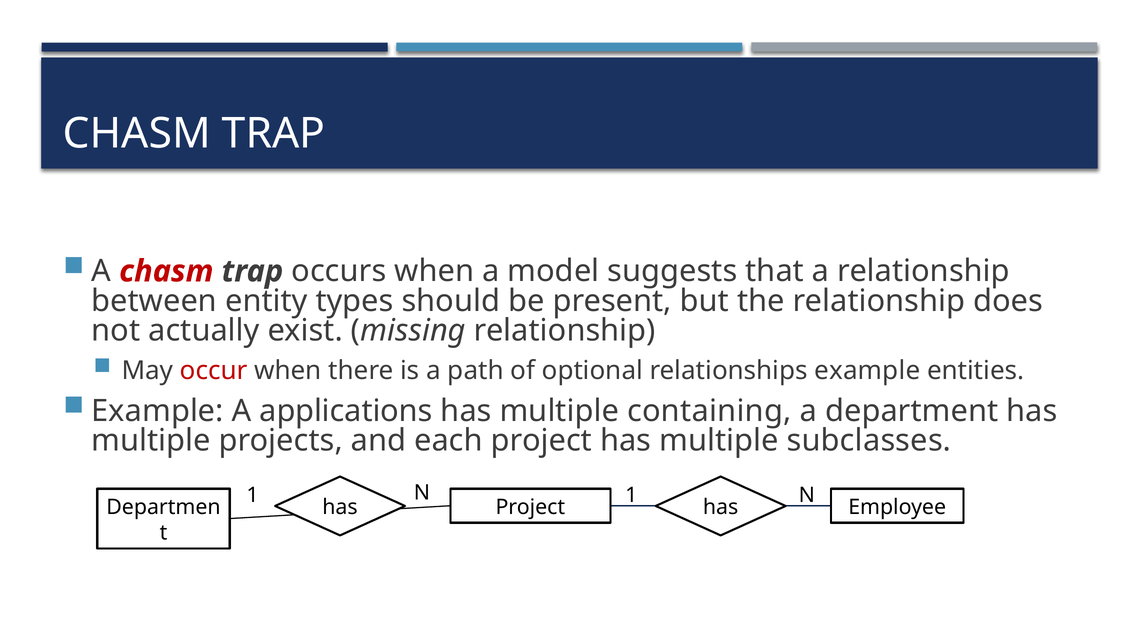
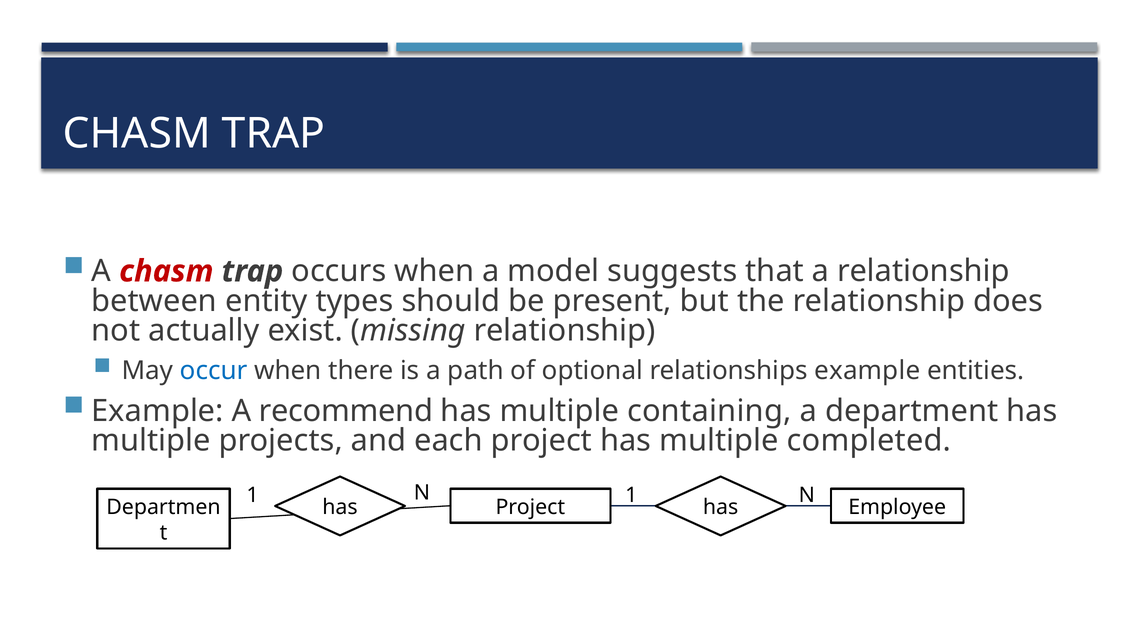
occur colour: red -> blue (214, 370)
applications: applications -> recommend (346, 411)
subclasses: subclasses -> completed (869, 440)
